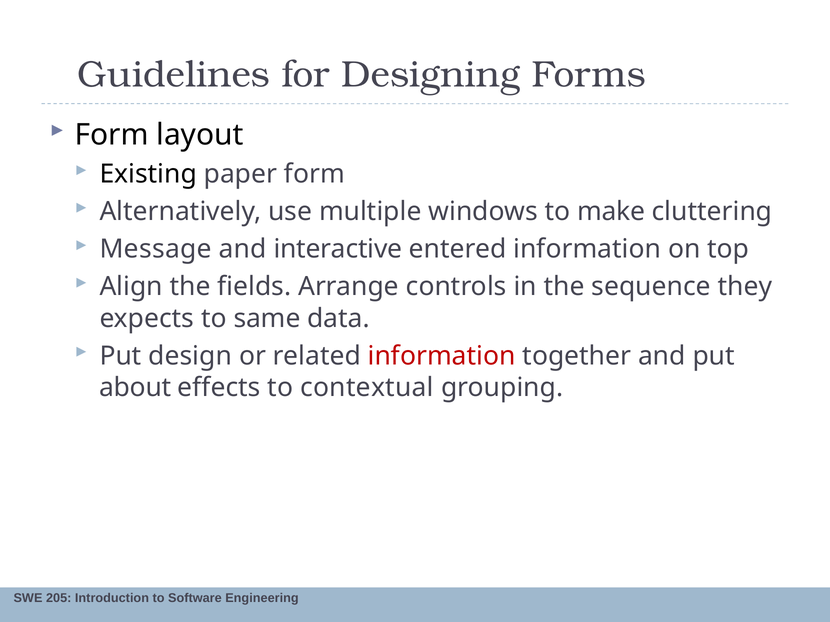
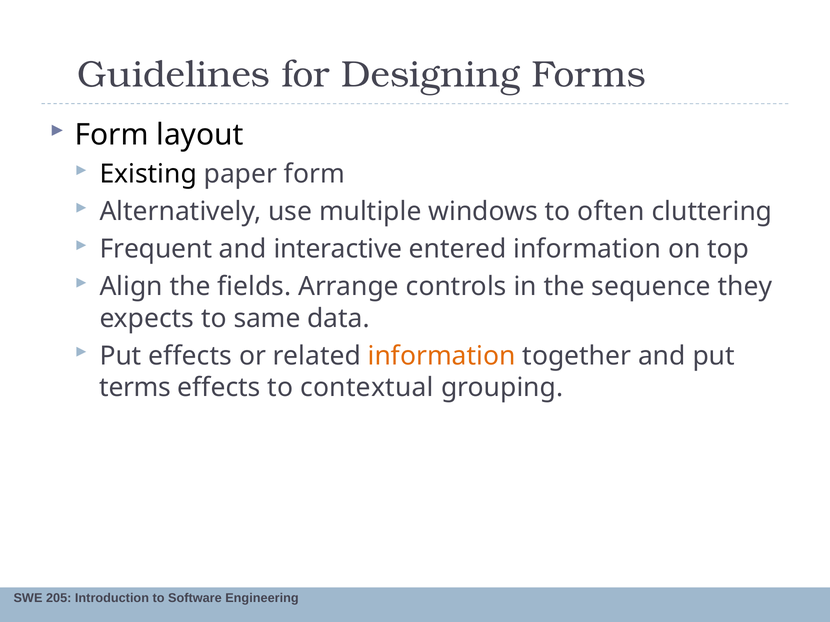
make: make -> often (611, 212)
Message: Message -> Frequent (156, 249)
Put design: design -> effects (190, 356)
information colour: red -> orange (442, 356)
about: about -> terms (135, 388)
